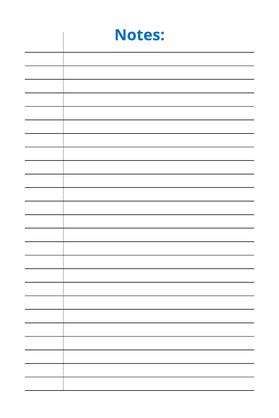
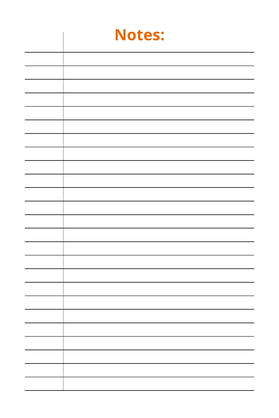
Notes colour: blue -> orange (139, 35)
